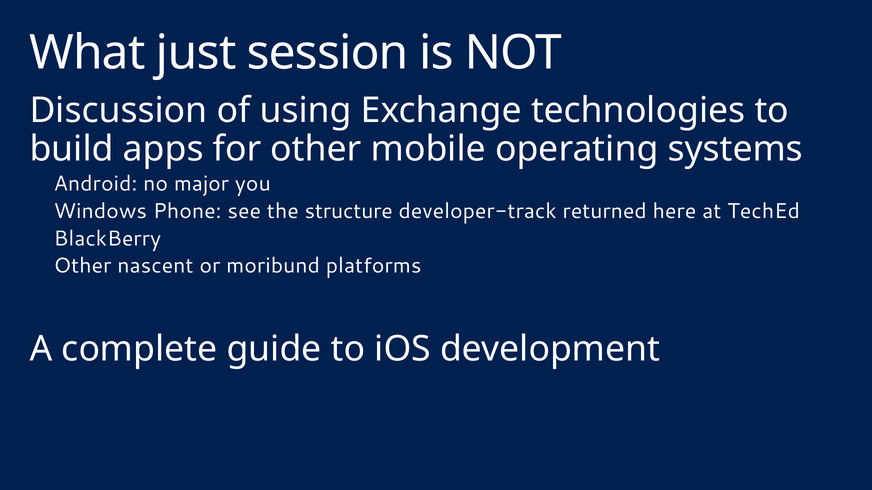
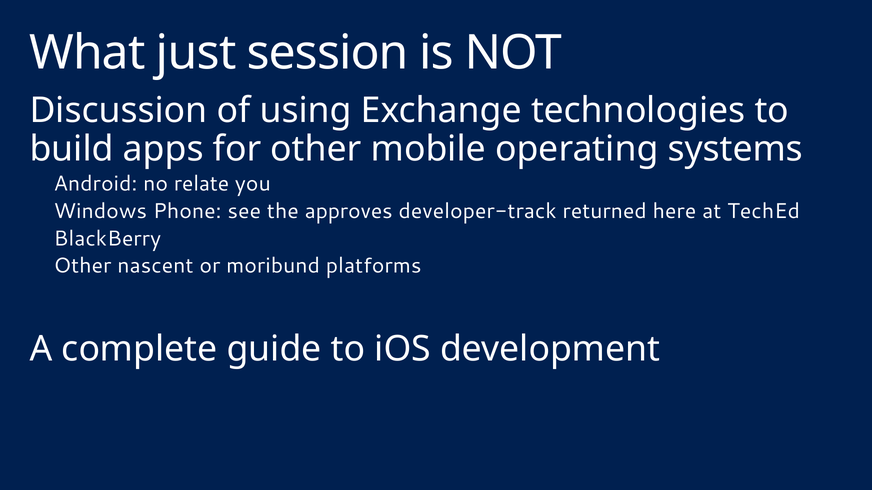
major: major -> relate (202, 184)
structure: structure -> approves (349, 211)
